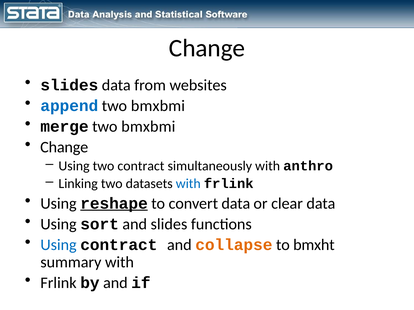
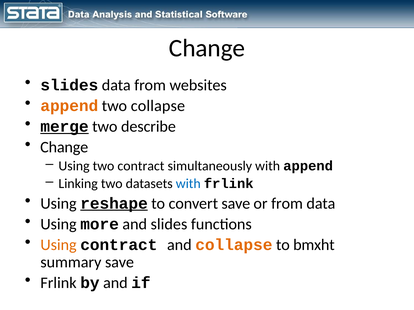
append colour: blue -> orange (69, 106)
bmxbmi: bmxbmi -> collapse (158, 106)
merge underline: none -> present (64, 127)
bmxbmi: bmxbmi -> describe (148, 127)
with anthro: anthro -> append (308, 166)
convert data: data -> save (236, 204)
or clear: clear -> from (287, 204)
sort: sort -> more (100, 224)
Using colour: blue -> orange (59, 245)
summary with: with -> save (119, 262)
